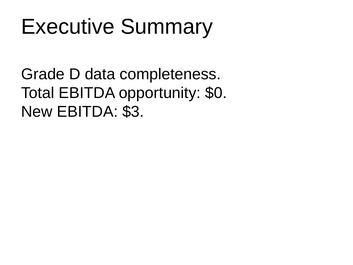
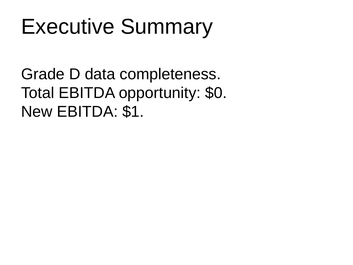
$3: $3 -> $1 (133, 112)
